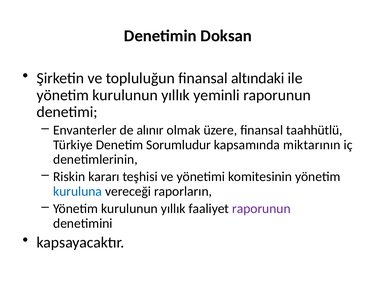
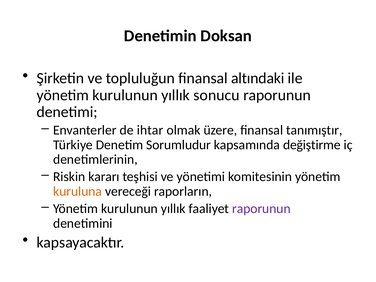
yeminli: yeminli -> sonucu (217, 95)
alınır: alınır -> ihtar (150, 130)
taahhütlü: taahhütlü -> tanımıştır (314, 130)
miktarının: miktarının -> değiştirme (312, 145)
kuruluna colour: blue -> orange (78, 191)
